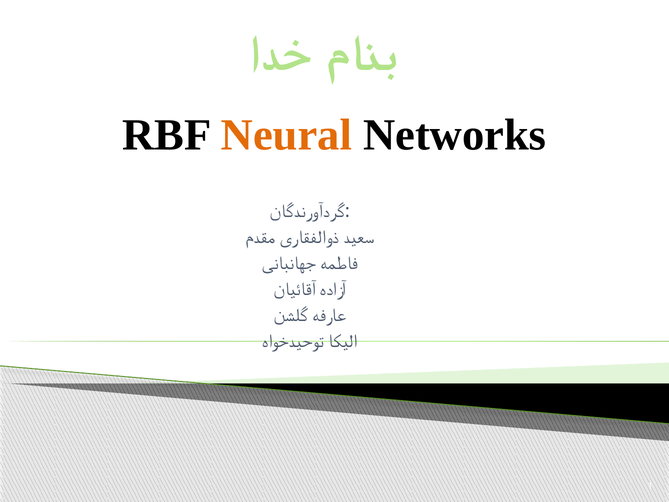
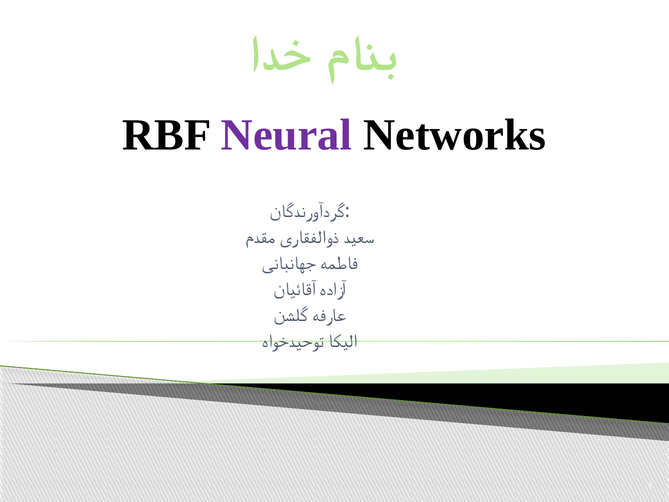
Neural colour: orange -> purple (287, 135)
